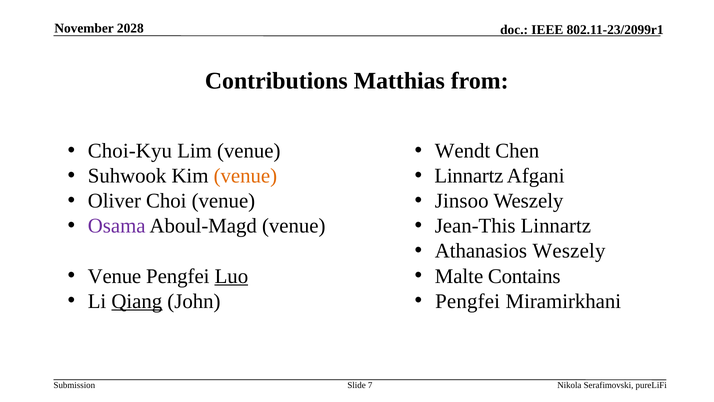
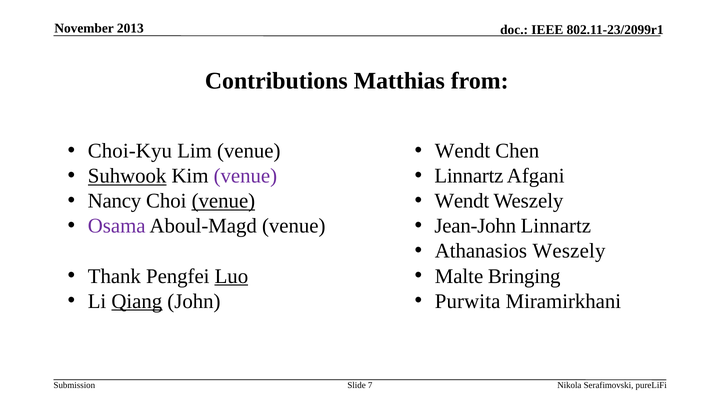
2028: 2028 -> 2013 (130, 28)
Suhwook underline: none -> present (127, 176)
venue colour: orange -> purple (245, 176)
Oliver: Oliver -> Nancy (114, 201)
venue underline: none -> present (223, 201)
Jinsoo: Jinsoo -> Wendt (462, 201)
Jean-This: Jean-This -> Jean-John (475, 226)
Venue: Venue -> Thank (114, 276)
Contains: Contains -> Bringing (524, 276)
Pengfei: Pengfei -> Purwita (468, 301)
